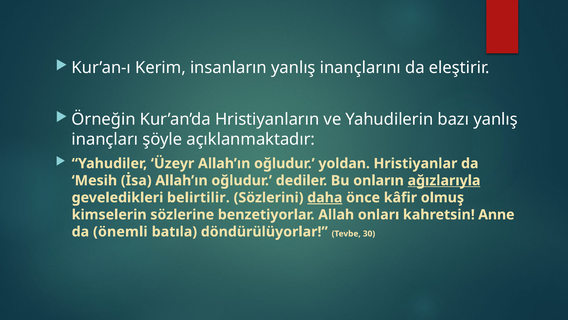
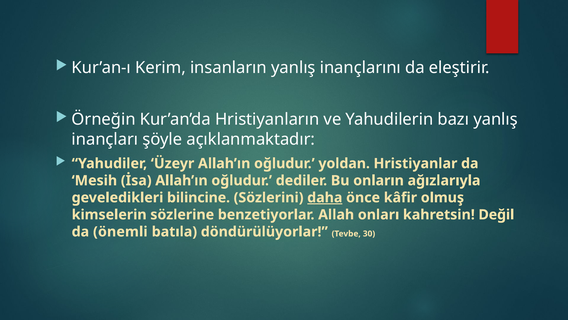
ağızlarıyla underline: present -> none (444, 180)
belirtilir: belirtilir -> bilincine (199, 197)
Anne: Anne -> Değil (496, 214)
